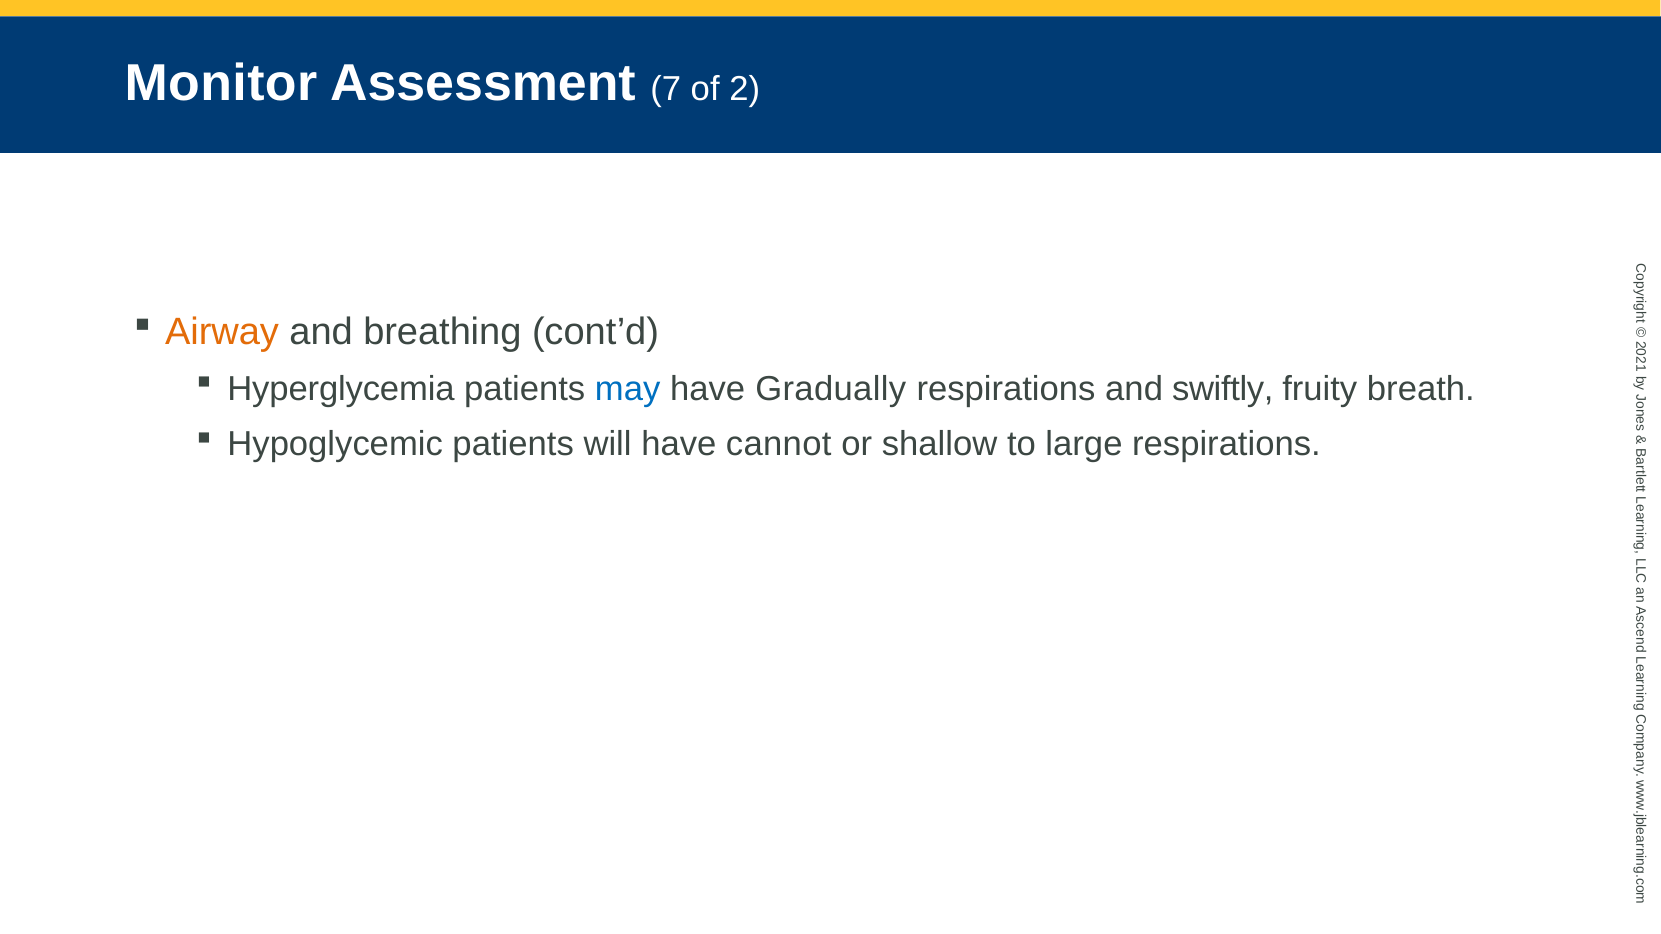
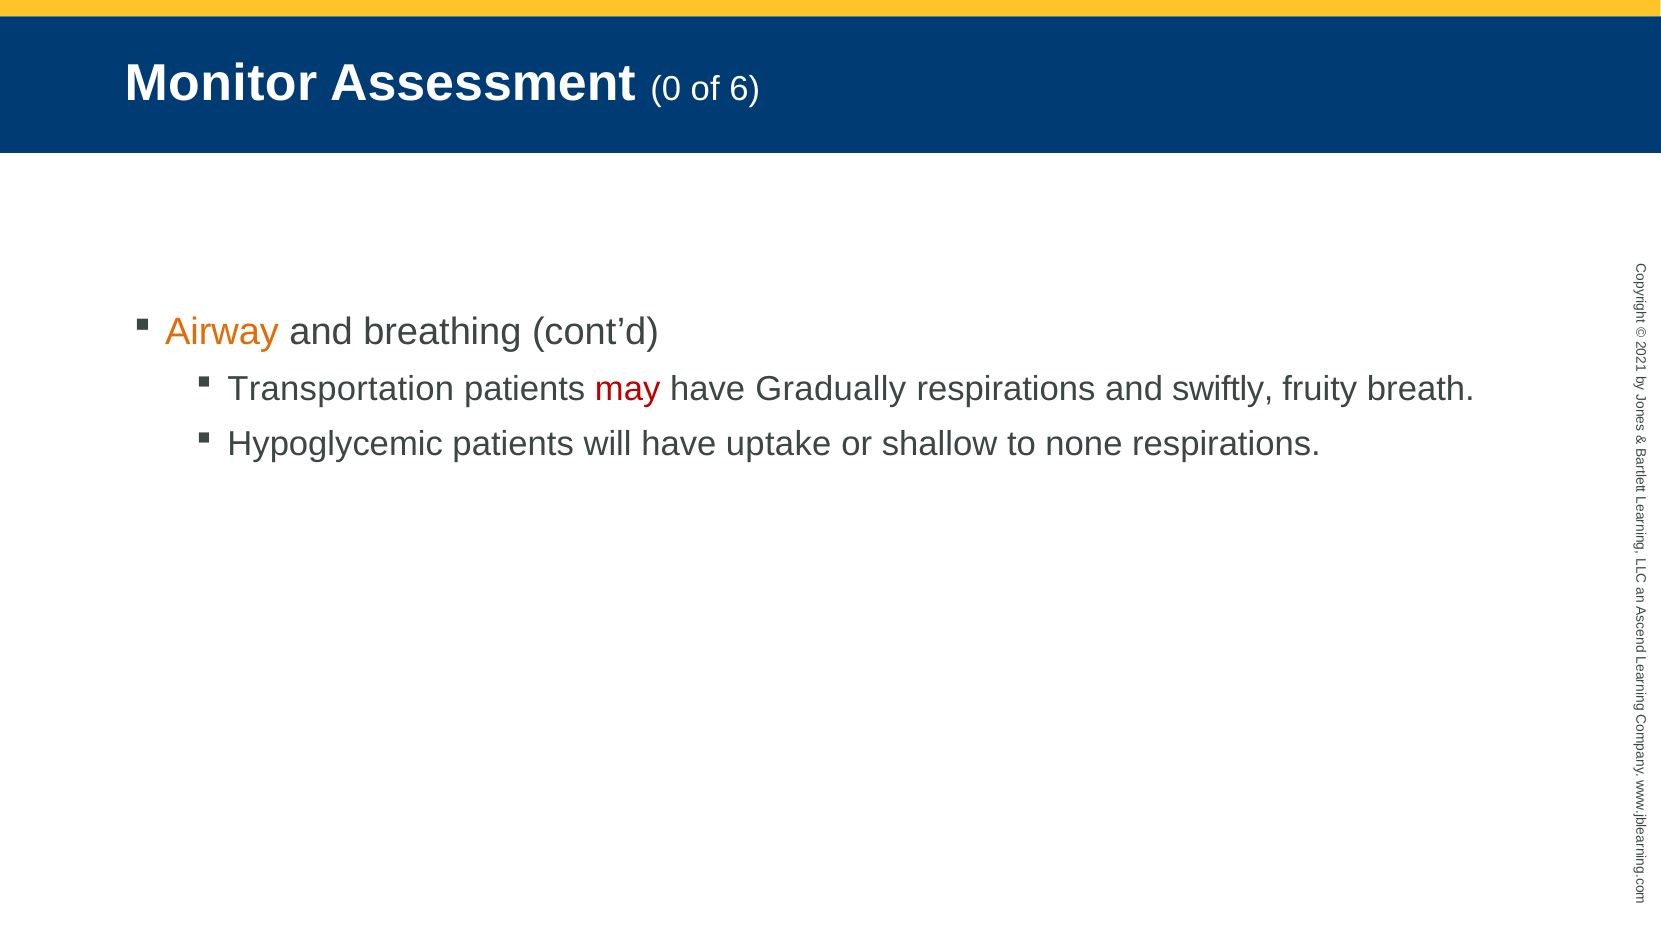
Assessment 7: 7 -> 0 (666, 89)
of 2: 2 -> 6 (745, 89)
Hyperglycemia: Hyperglycemia -> Transportation (341, 389)
may colour: blue -> red (628, 389)
cannot: cannot -> uptake (779, 444)
large: large -> none (1084, 444)
